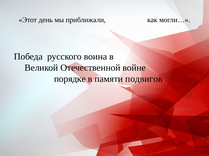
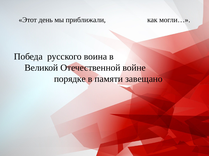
подвигов: подвигов -> завещано (144, 79)
